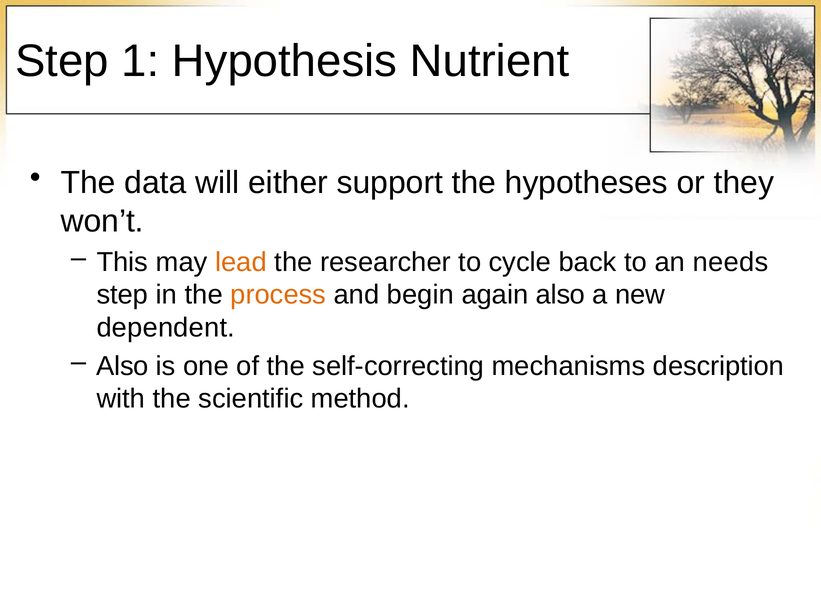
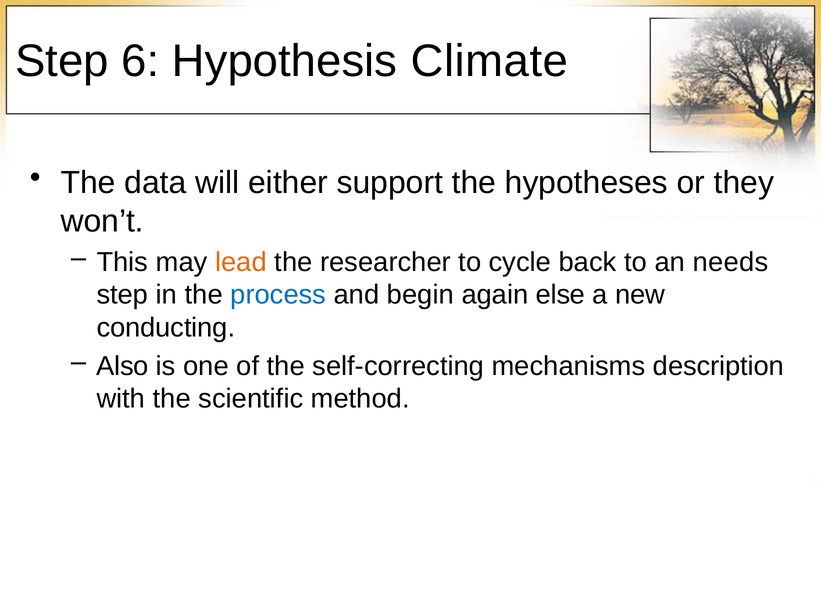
1: 1 -> 6 (140, 61)
Nutrient: Nutrient -> Climate (489, 61)
process colour: orange -> blue (278, 295)
again also: also -> else (561, 295)
dependent: dependent -> conducting (166, 328)
